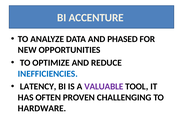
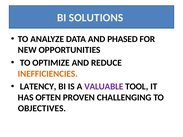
ACCENTURE: ACCENTURE -> SOLUTIONS (96, 18)
INEFFICIENCIES colour: blue -> orange (48, 74)
HARDWARE: HARDWARE -> OBJECTIVES (42, 109)
